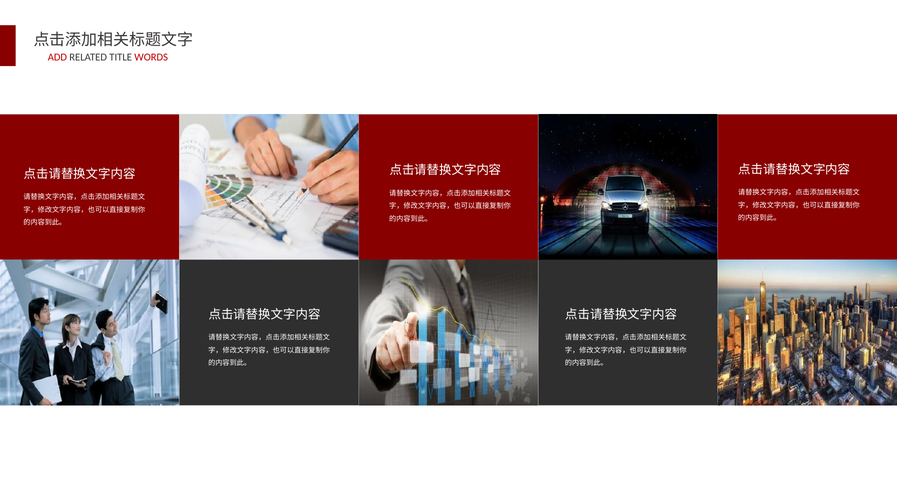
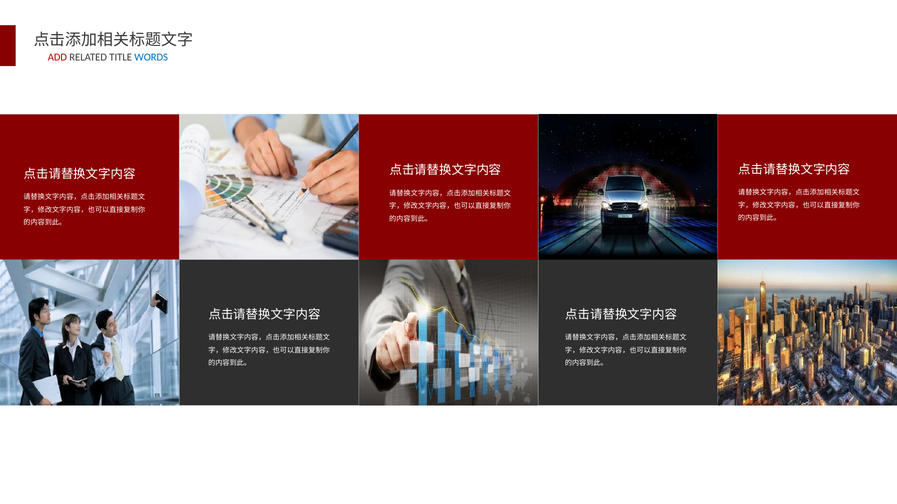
WORDS colour: red -> blue (151, 57)
